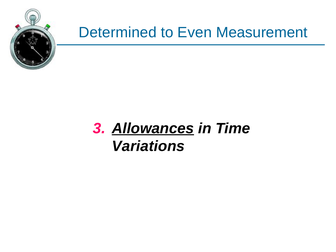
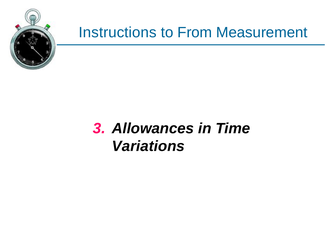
Determined: Determined -> Instructions (118, 32)
Even: Even -> From (195, 32)
Allowances underline: present -> none (153, 128)
